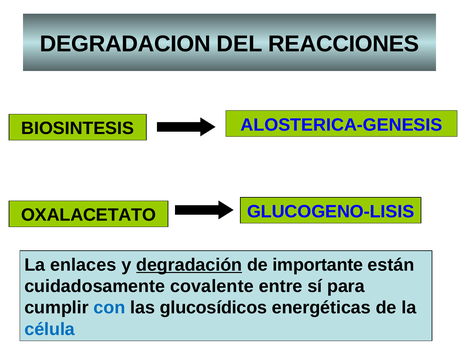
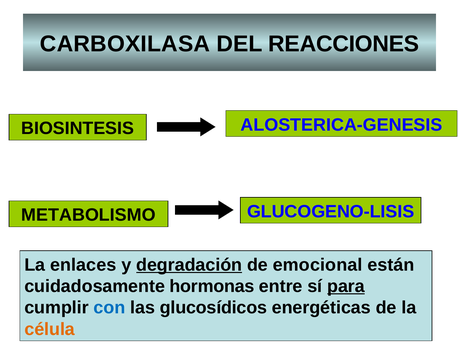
DEGRADACION: DEGRADACION -> CARBOXILASA (125, 44)
OXALACETATO: OXALACETATO -> METABOLISMO (88, 215)
importante: importante -> emocional (318, 265)
covalente: covalente -> hormonas (212, 286)
para underline: none -> present (346, 286)
célula colour: blue -> orange (50, 329)
